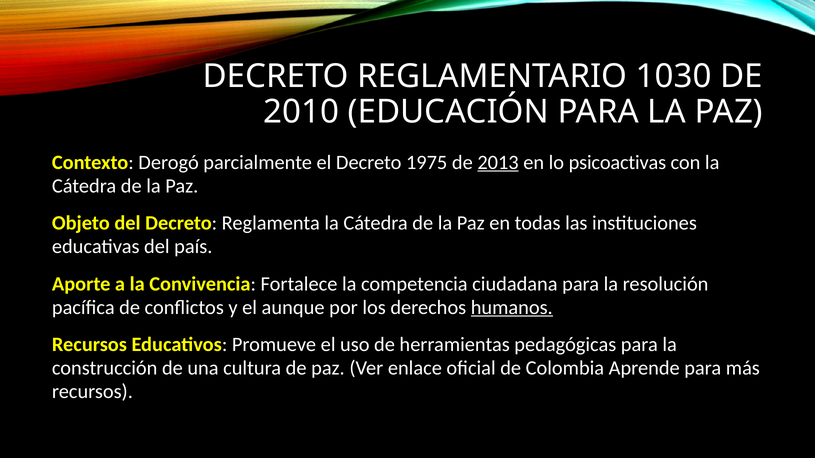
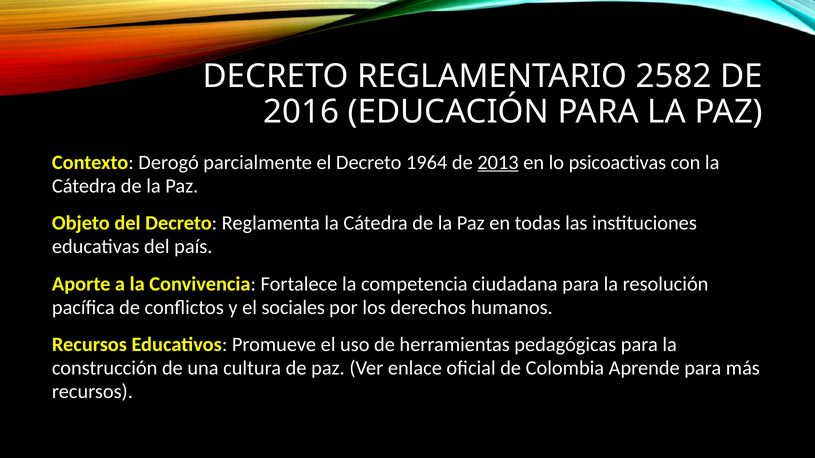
1030: 1030 -> 2582 (674, 76)
2010: 2010 -> 2016 (301, 112)
1975: 1975 -> 1964 (427, 162)
aunque: aunque -> sociales (293, 308)
humanos underline: present -> none (512, 308)
